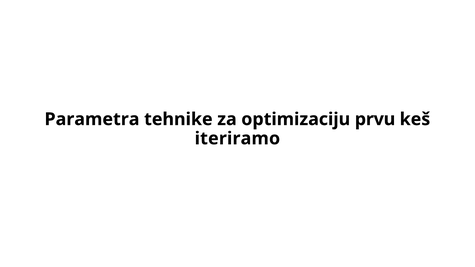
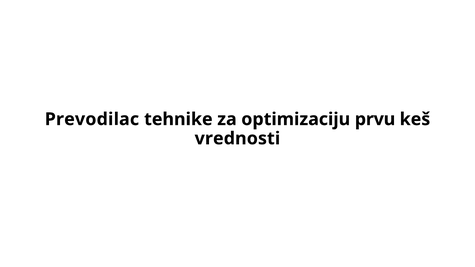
Parametra: Parametra -> Prevodilac (92, 119)
iteriramo: iteriramo -> vrednosti (237, 139)
